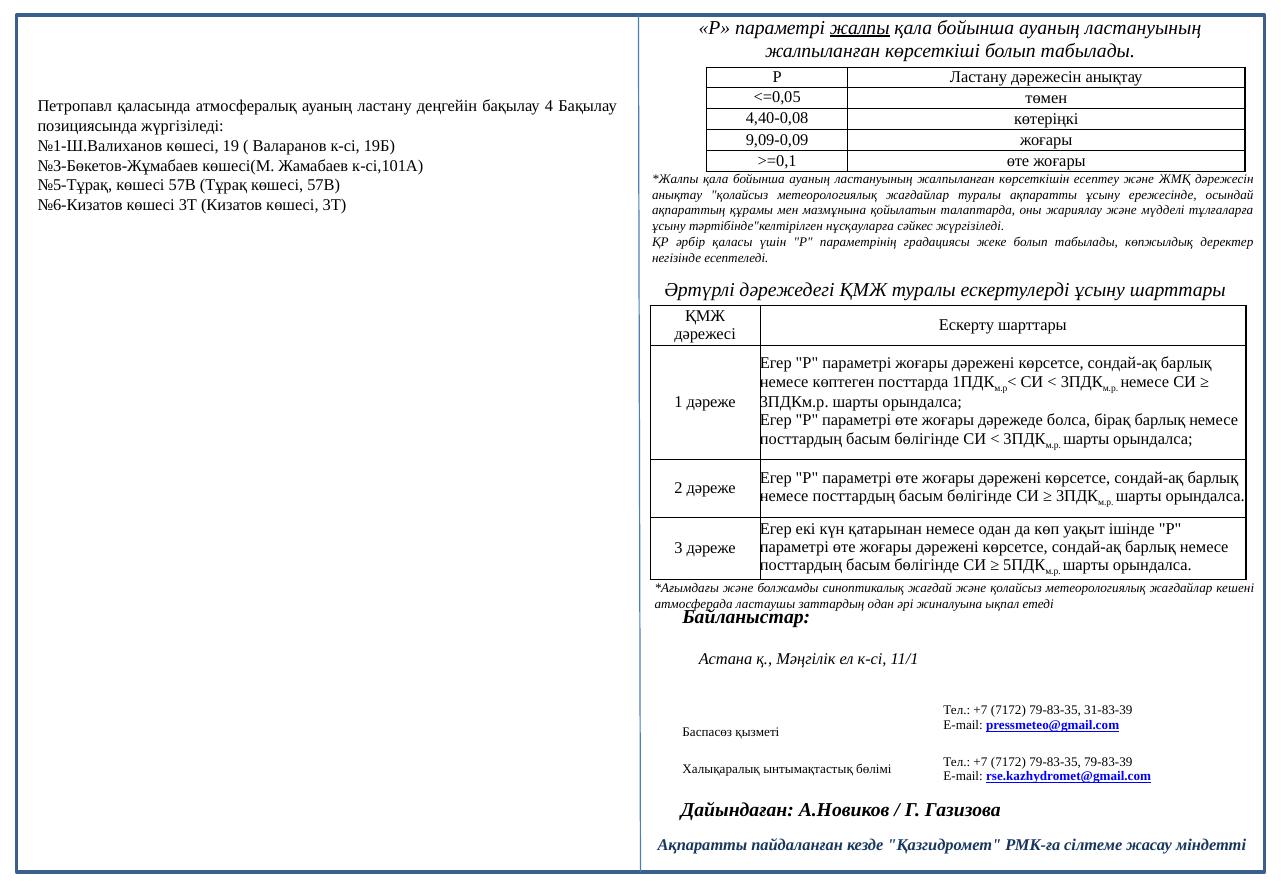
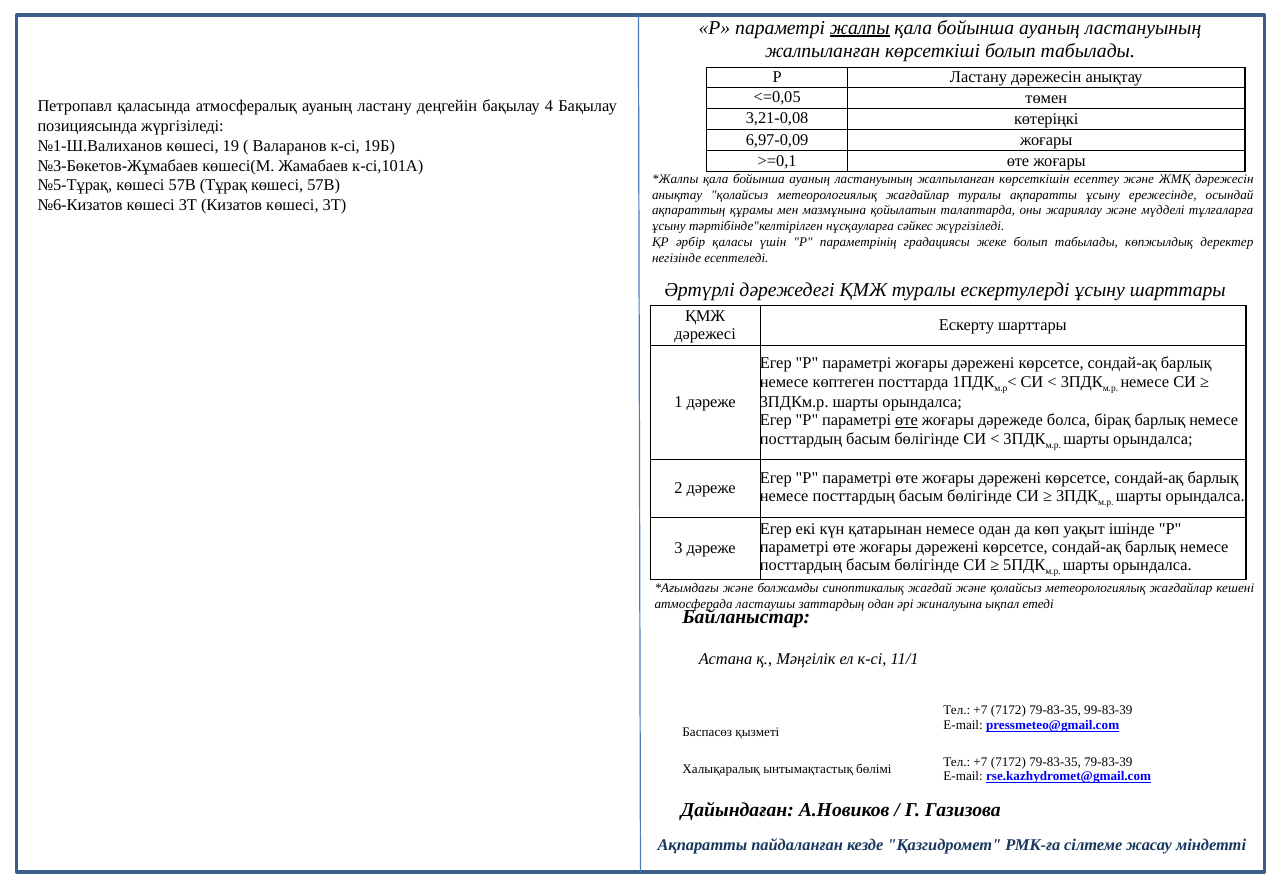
4,40-0,08: 4,40-0,08 -> 3,21-0,08 (777, 119)
9,09-0,09: 9,09-0,09 -> 6,97-0,09 (777, 140)
өте underline: none -> present (907, 420)
31-83-39: 31-83-39 -> 99-83-39 (1108, 710)
